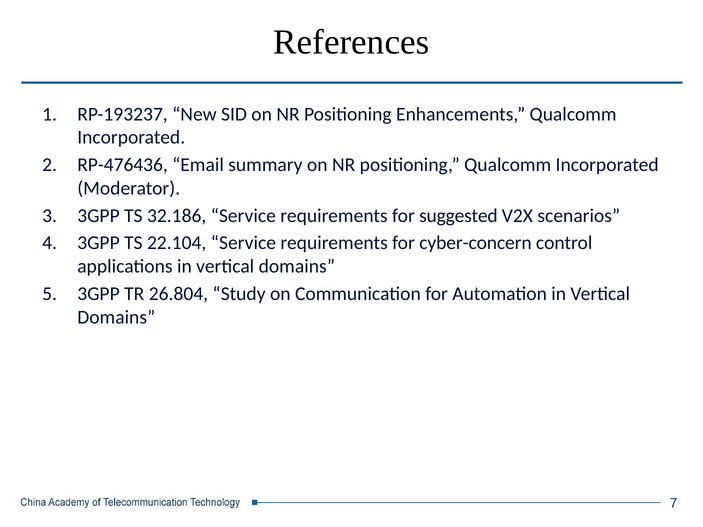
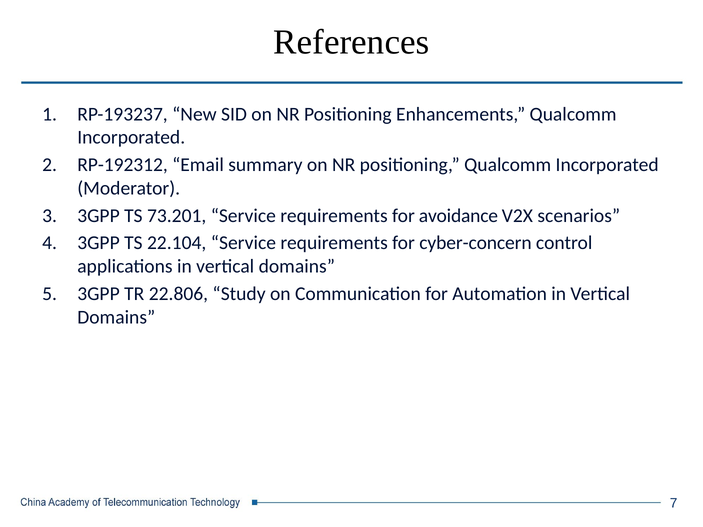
RP-476436: RP-476436 -> RP-192312 (123, 165)
32.186: 32.186 -> 73.201 (177, 216)
suggested: suggested -> avoidance (458, 216)
26.804: 26.804 -> 22.806 (178, 294)
